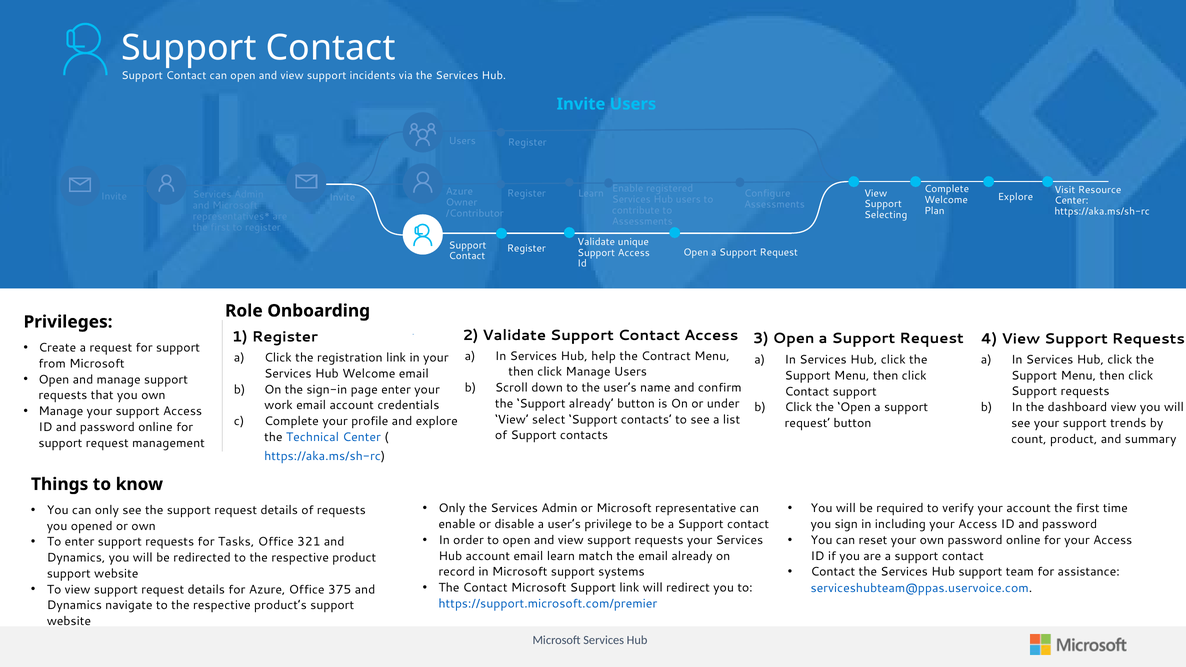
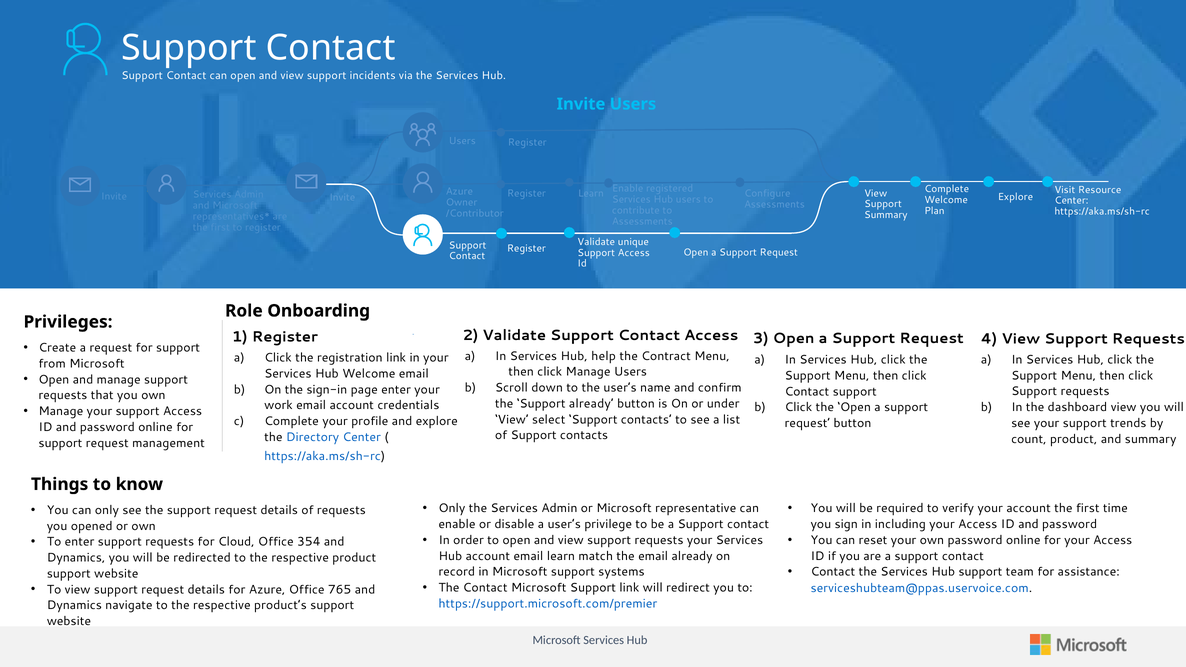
Selecting: Selecting -> Summary (886, 215)
Technical: Technical -> Directory (313, 437)
Tasks: Tasks -> Cloud (236, 542)
321: 321 -> 354 (309, 542)
375: 375 -> 765 (340, 590)
